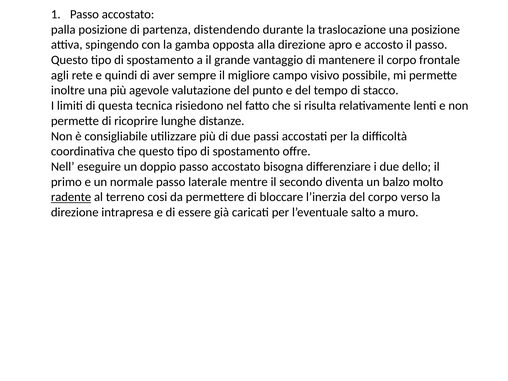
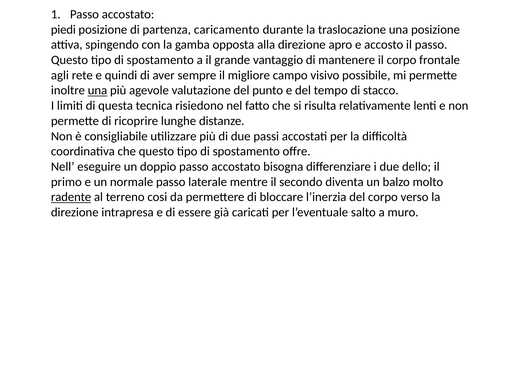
palla: palla -> piedi (63, 29)
distendendo: distendendo -> caricamento (227, 29)
una underline: none -> present (97, 90)
